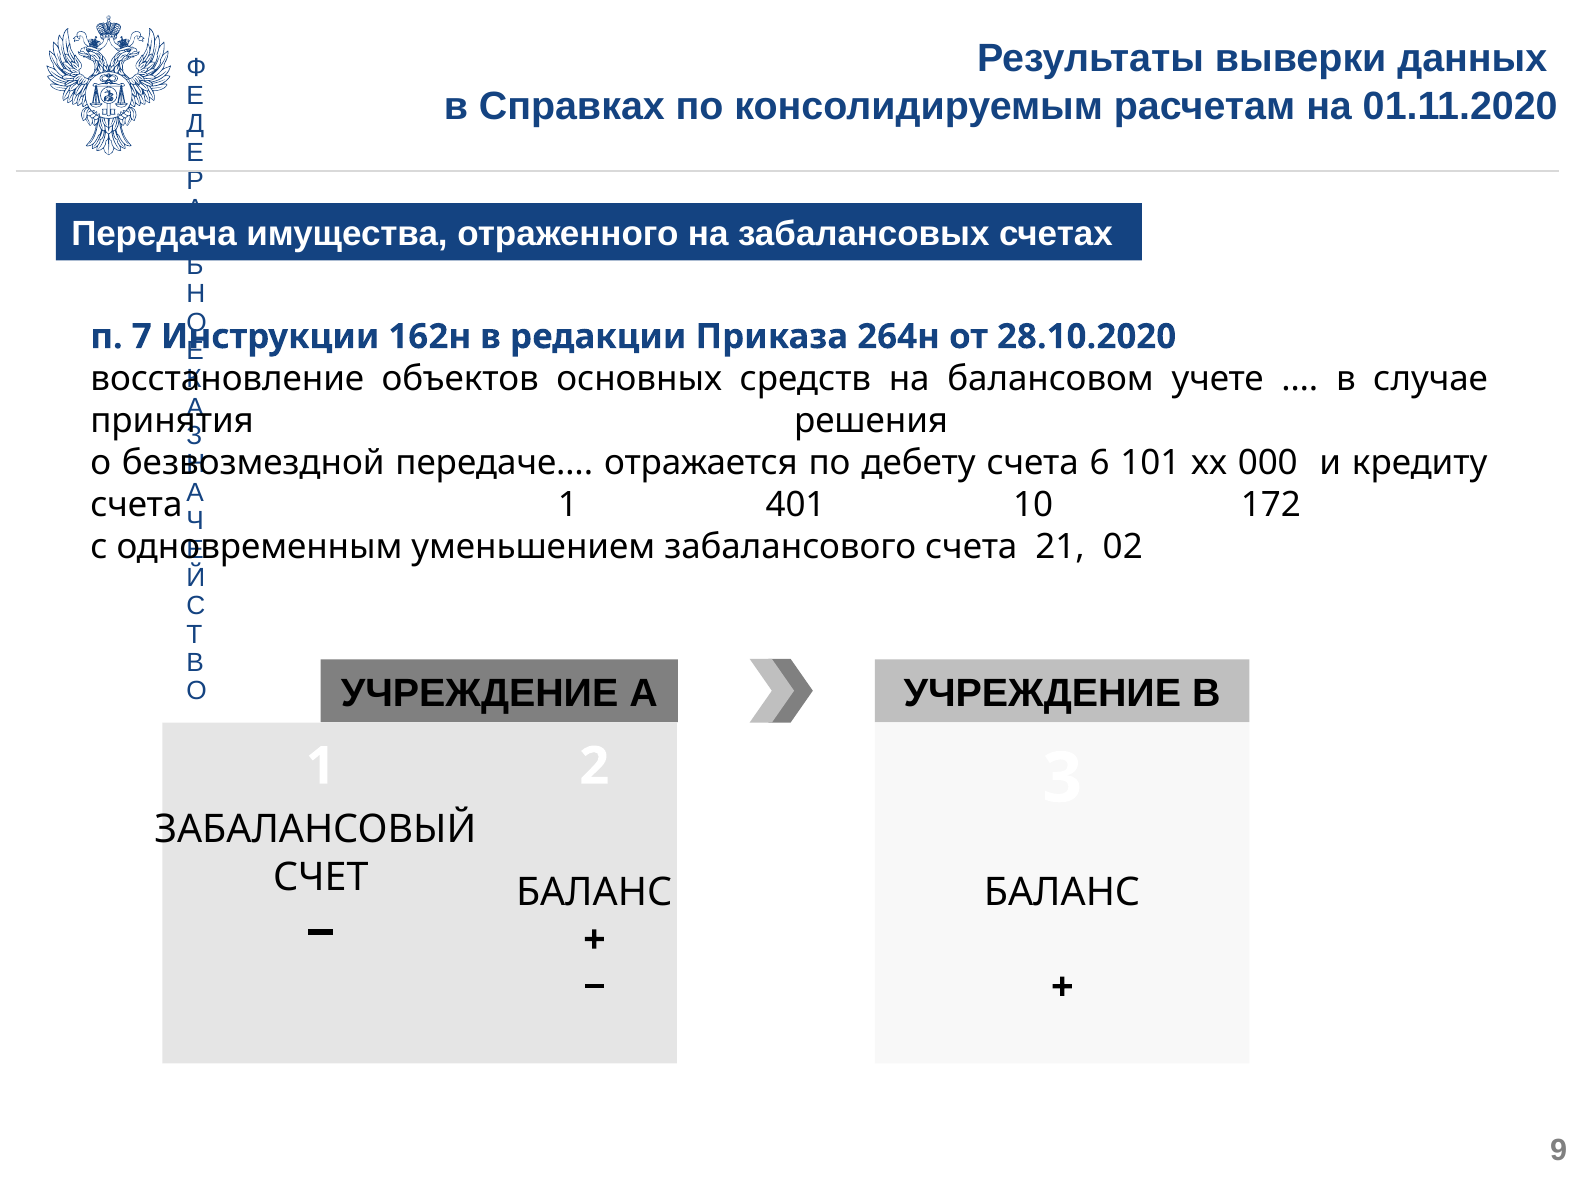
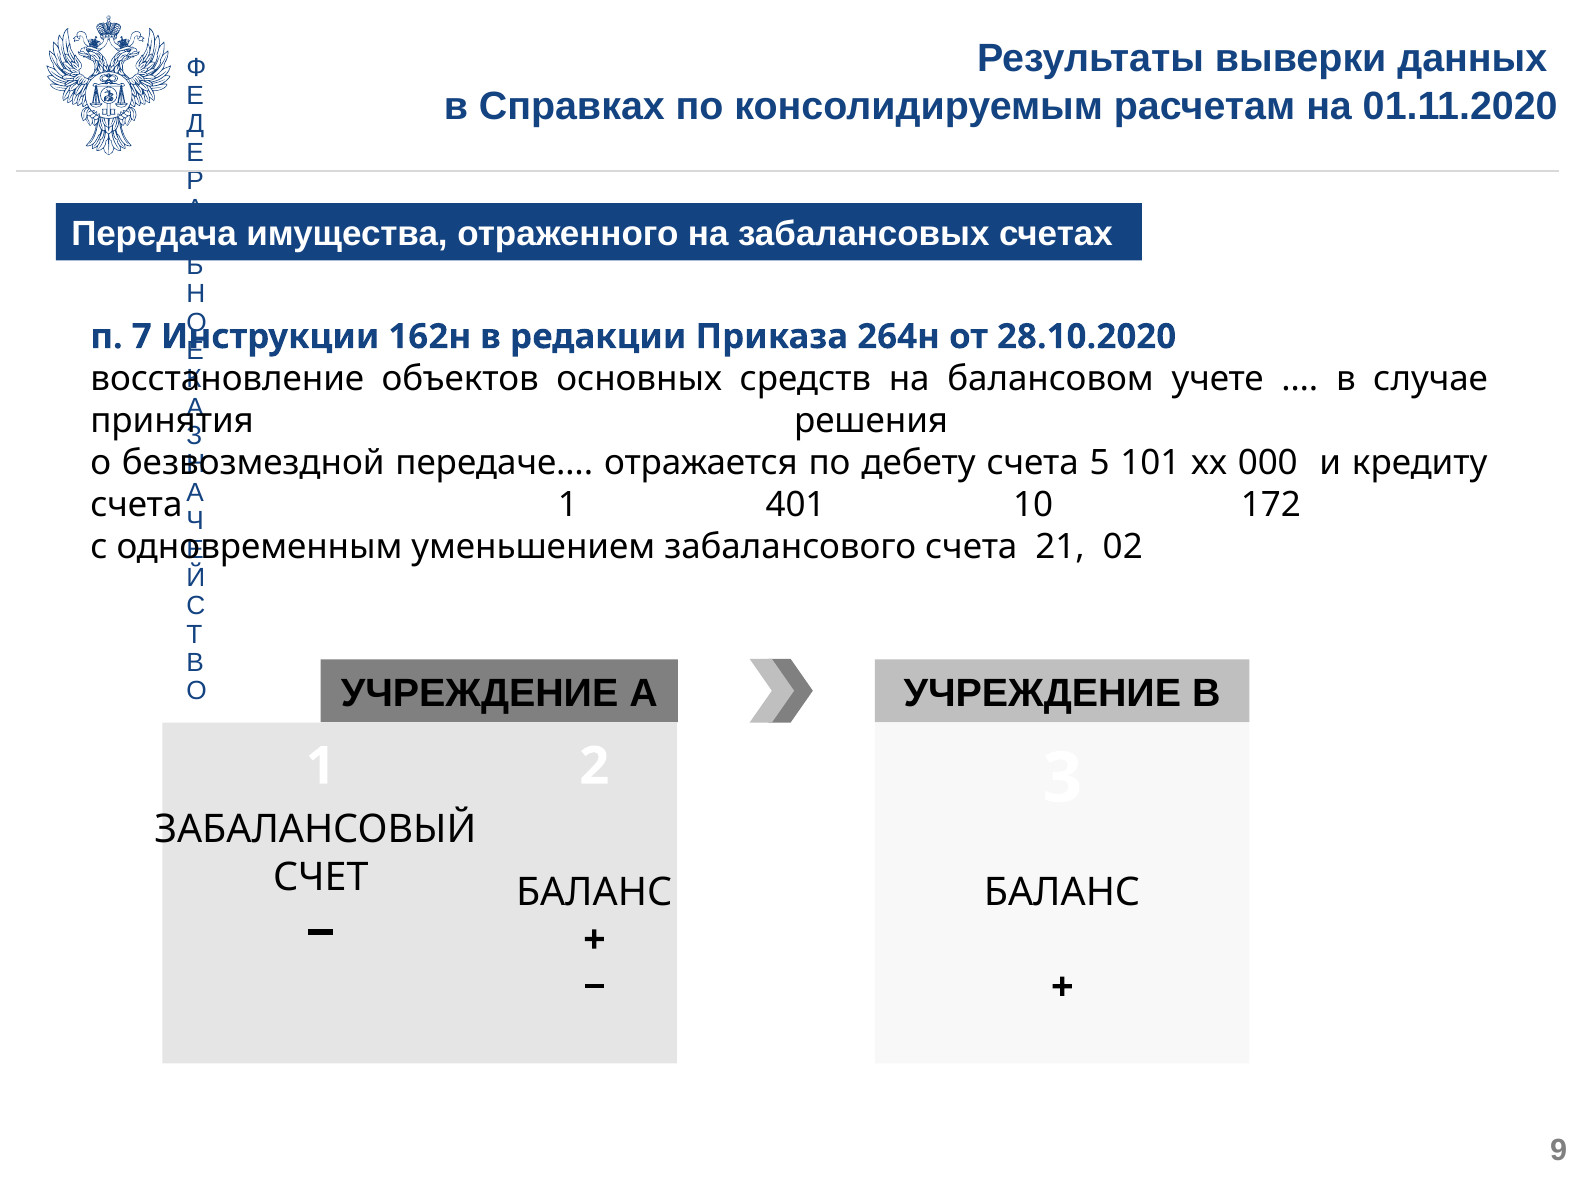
6: 6 -> 5 (1100, 463)
